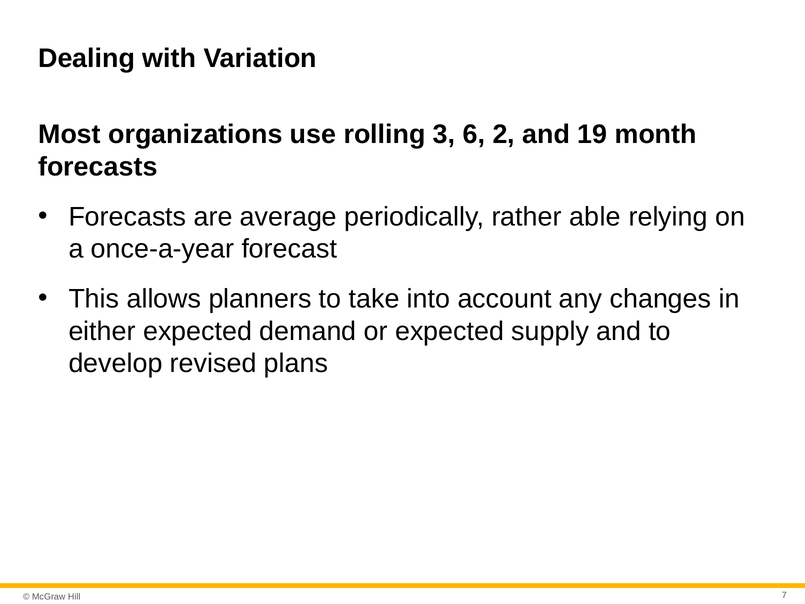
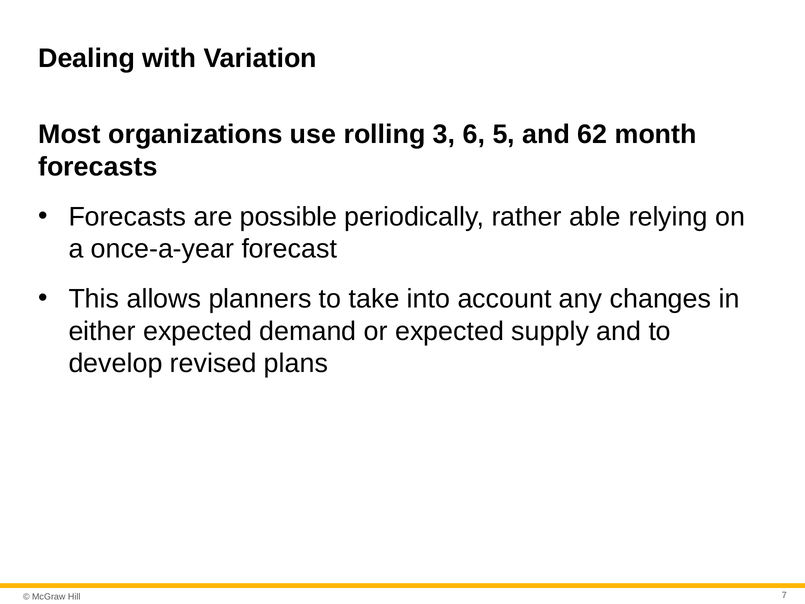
2: 2 -> 5 (504, 134)
19: 19 -> 62 (592, 134)
average: average -> possible (289, 217)
